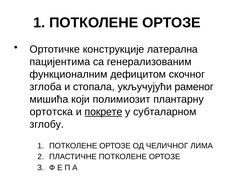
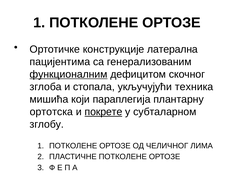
функционалним underline: none -> present (69, 74)
раменог: раменог -> техника (194, 87)
полимиозит: полимиозит -> параплегија (122, 99)
